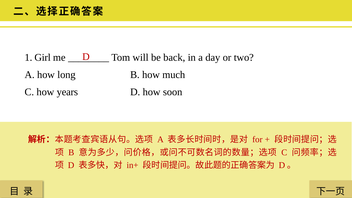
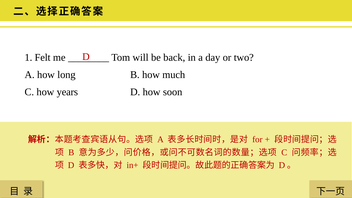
Girl: Girl -> Felt (43, 58)
